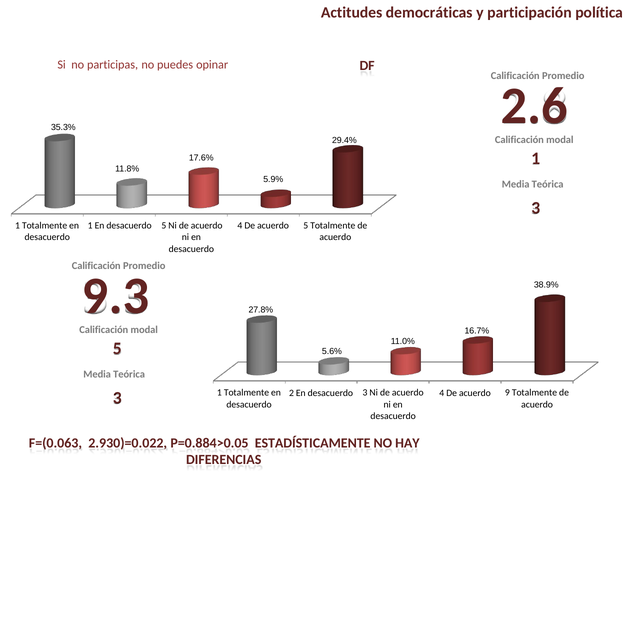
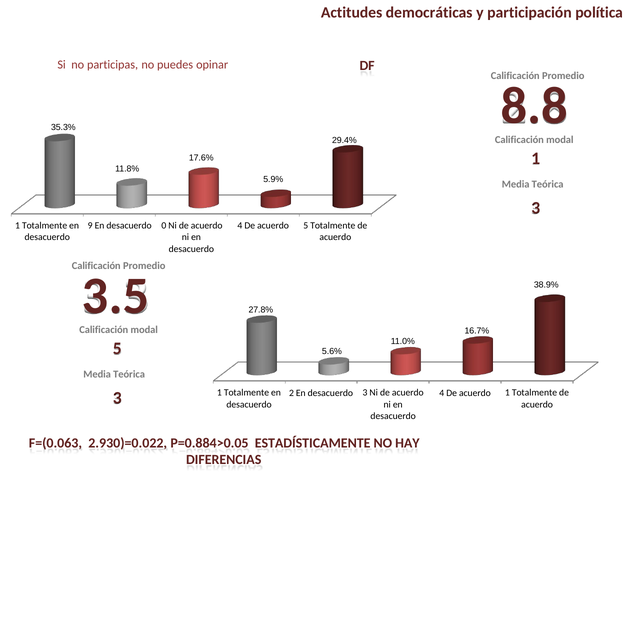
2.6: 2.6 -> 8.8 (534, 106)
en 1: 1 -> 9 (90, 225)
desacuerdo 5: 5 -> 0 (164, 225)
9.3: 9.3 -> 3.5 (116, 296)
acuerdo 9: 9 -> 1 (507, 393)
